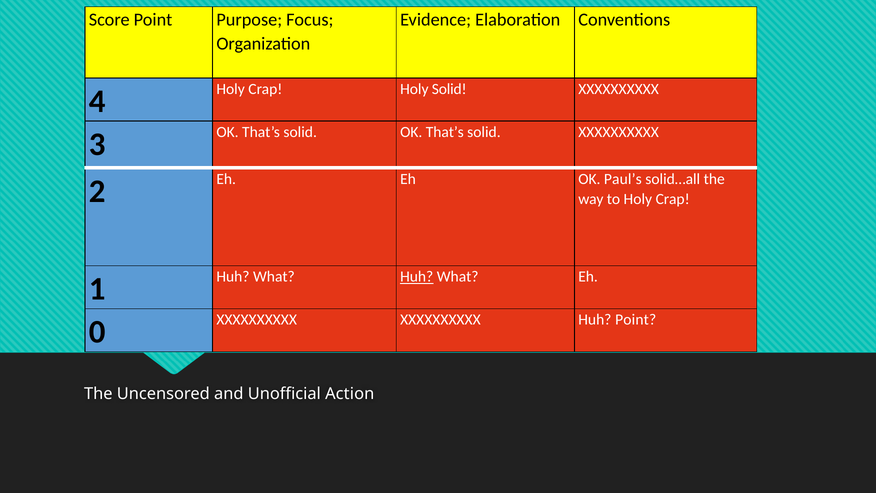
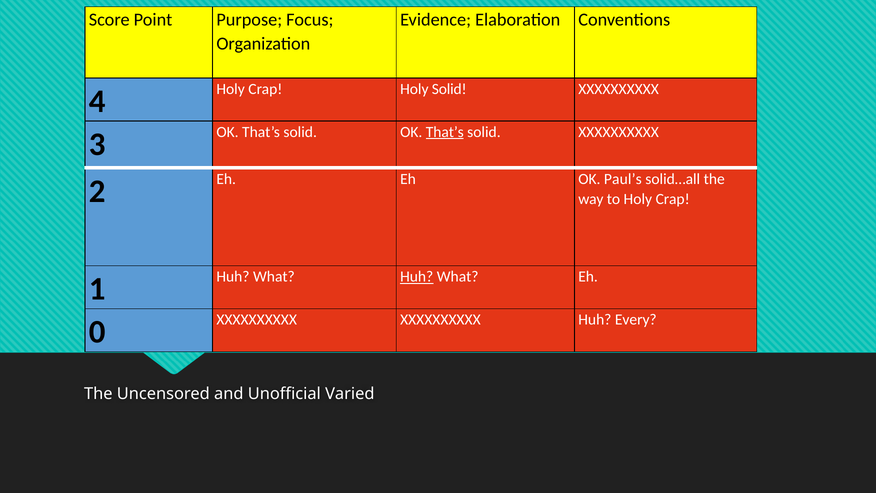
That’s underline: none -> present (445, 132)
Huh Point: Point -> Every (636, 320)
Action: Action -> Varied (350, 394)
